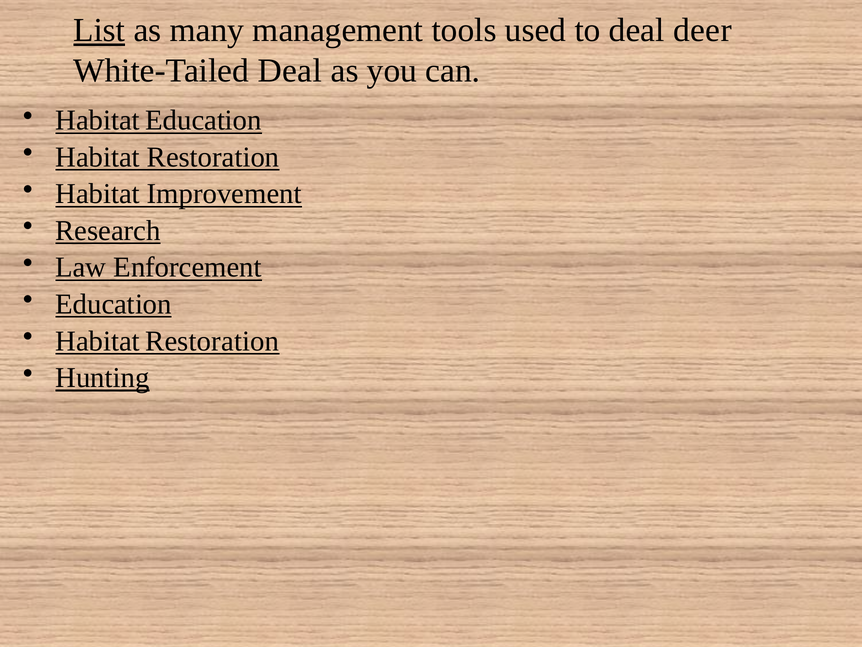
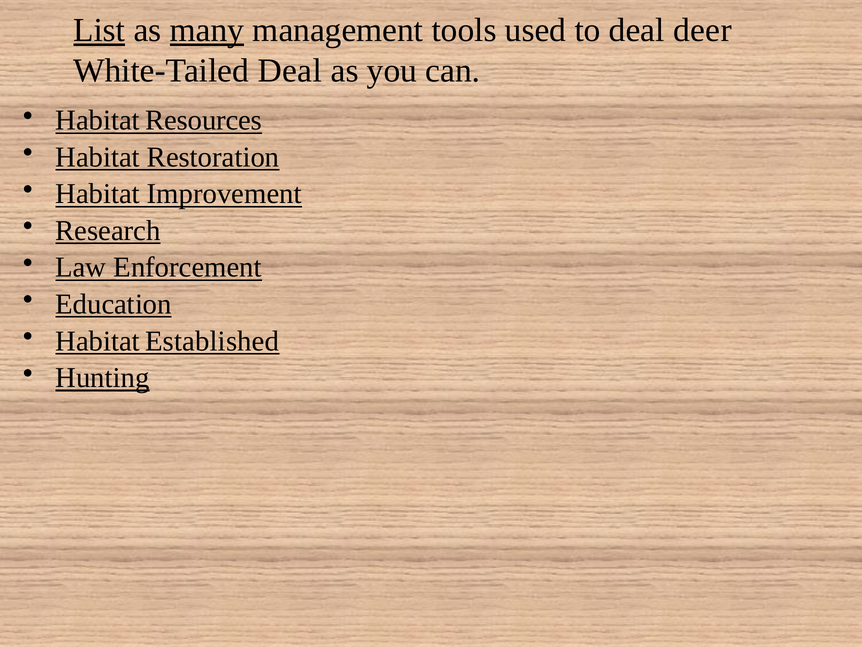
many underline: none -> present (207, 30)
Habitat Education: Education -> Resources (204, 120)
Restoration: Restoration -> Established (212, 341)
